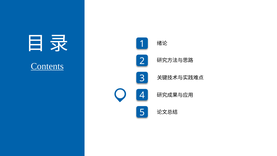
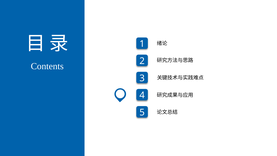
Contents underline: present -> none (47, 66)
